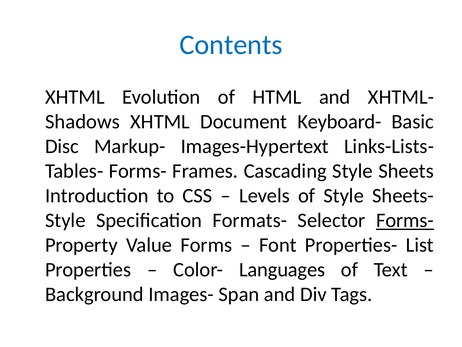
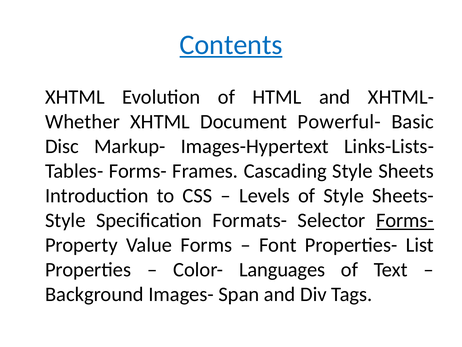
Contents underline: none -> present (231, 45)
Shadows: Shadows -> Whether (82, 122)
Keyboard-: Keyboard- -> Powerful- (339, 122)
